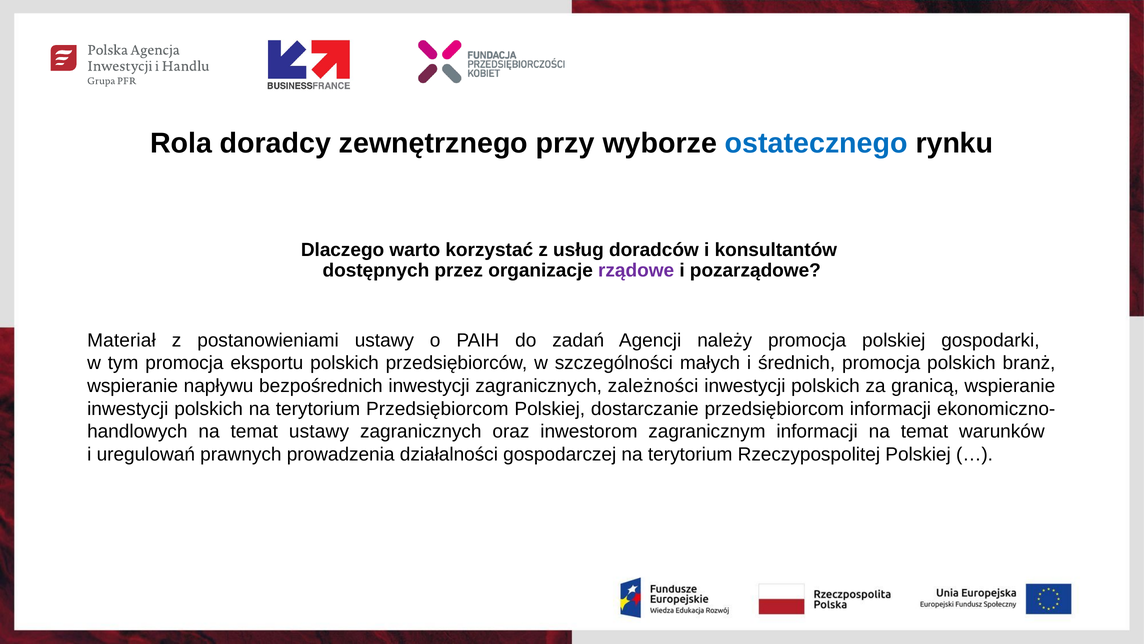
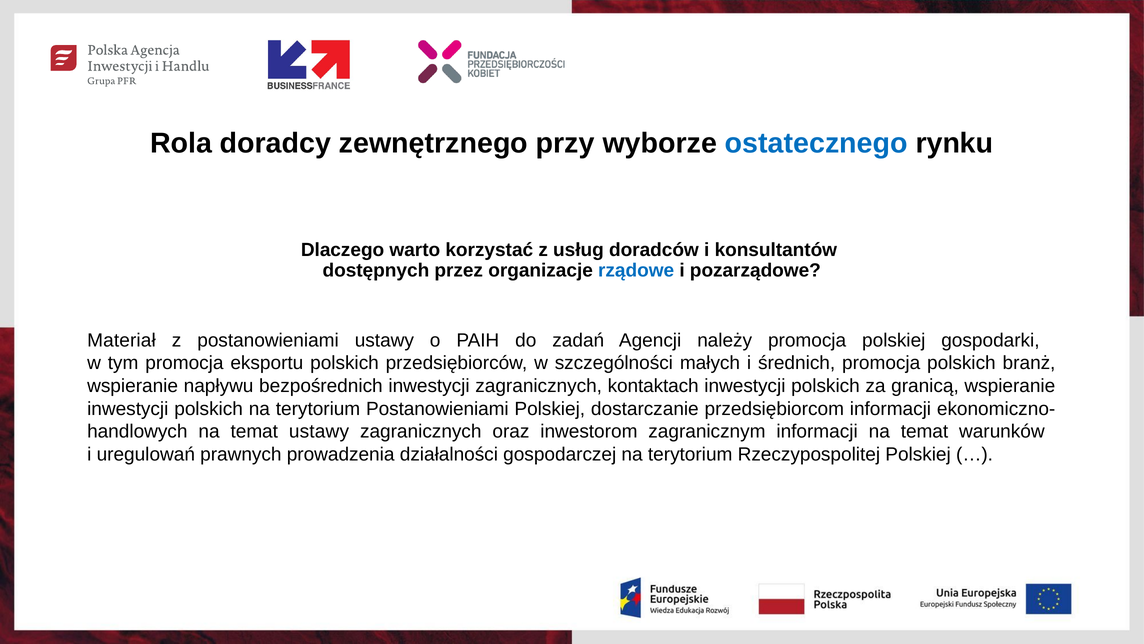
rządowe colour: purple -> blue (636, 270)
zależności: zależności -> kontaktach (653, 386)
terytorium Przedsiębiorcom: Przedsiębiorcom -> Postanowieniami (437, 408)
